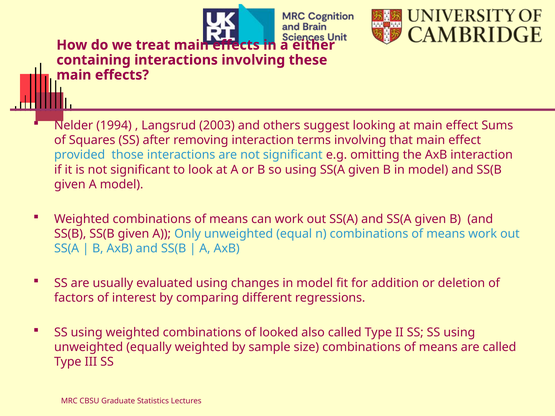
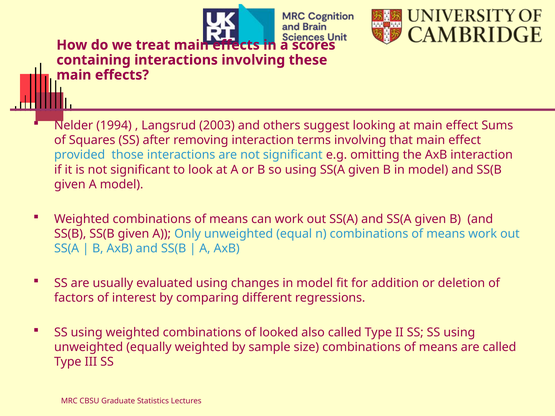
either: either -> scores (314, 45)
